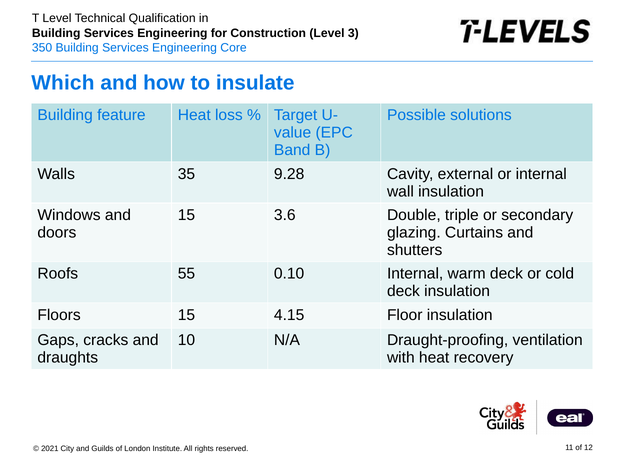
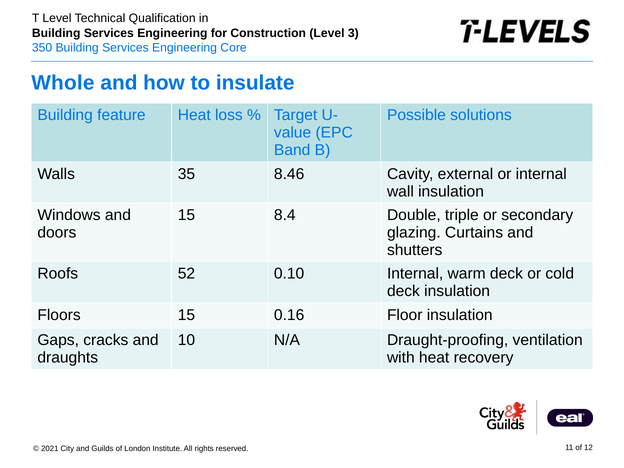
Which: Which -> Whole (63, 83)
9.28: 9.28 -> 8.46 (289, 174)
3.6: 3.6 -> 8.4 (285, 215)
55: 55 -> 52 (187, 274)
4.15: 4.15 -> 0.16 (289, 315)
